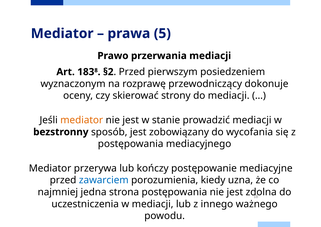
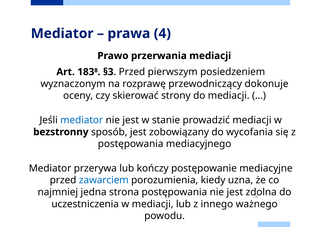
5: 5 -> 4 (162, 33)
§2: §2 -> §3 (108, 72)
mediator colour: orange -> blue (82, 120)
